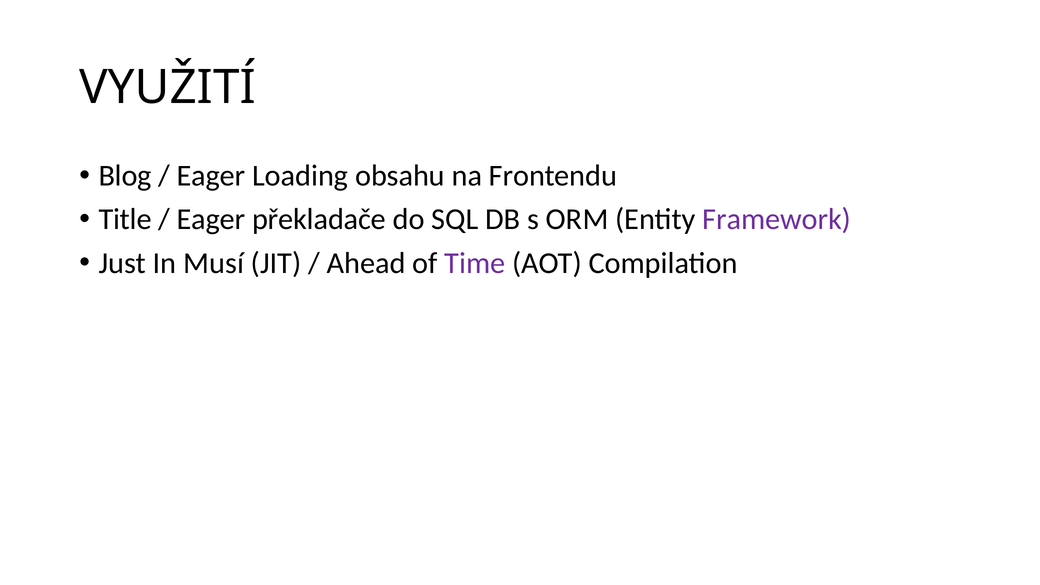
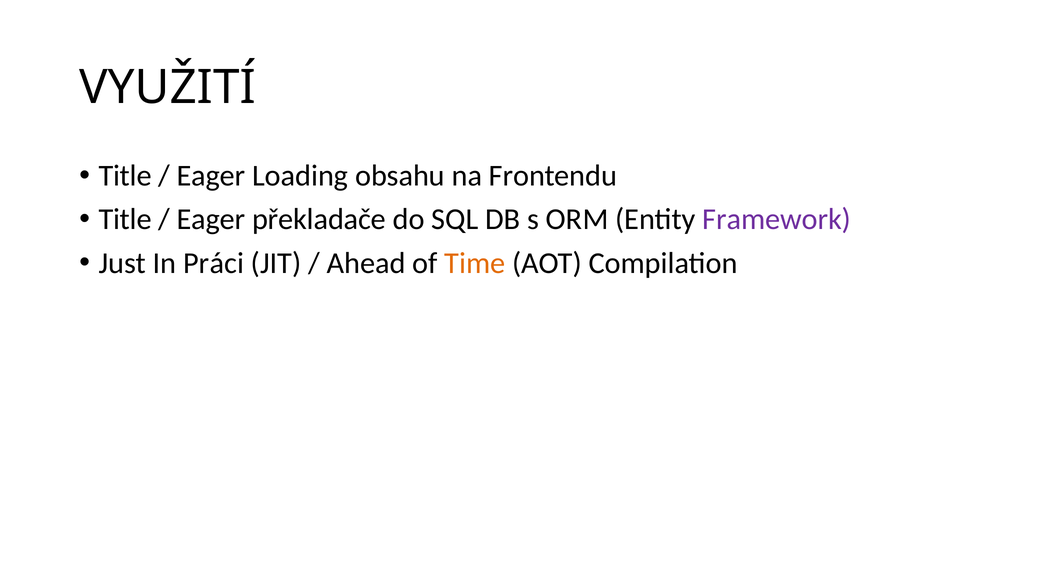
Blog: Blog -> Title (125, 176)
Musí: Musí -> Práci (214, 263)
Time colour: purple -> orange (475, 263)
